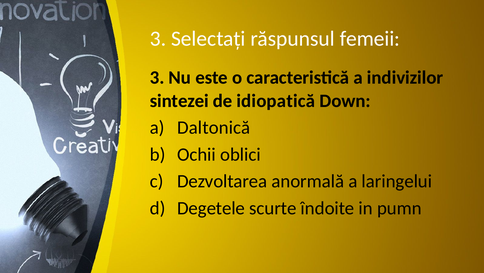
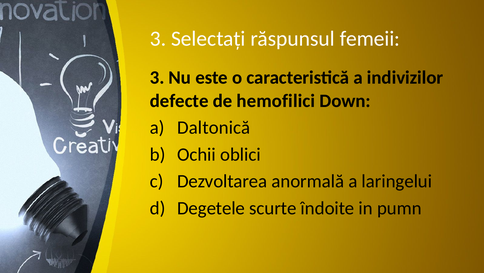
sintezei: sintezei -> defecte (179, 101)
idiopatică: idiopatică -> hemofilici (276, 101)
